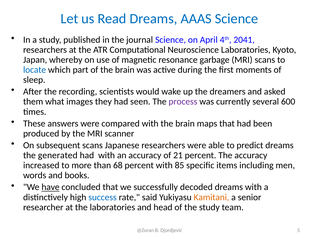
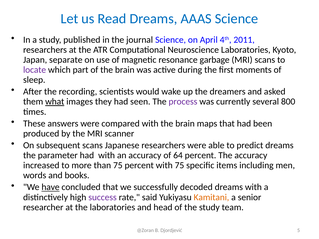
2041: 2041 -> 2011 (244, 40)
whereby: whereby -> separate (66, 60)
locate colour: blue -> purple (35, 70)
what underline: none -> present (55, 102)
600: 600 -> 800 (288, 102)
generated: generated -> parameter (58, 155)
21: 21 -> 64 (178, 155)
than 68: 68 -> 75 (118, 166)
with 85: 85 -> 75 (179, 166)
success colour: blue -> purple (103, 197)
